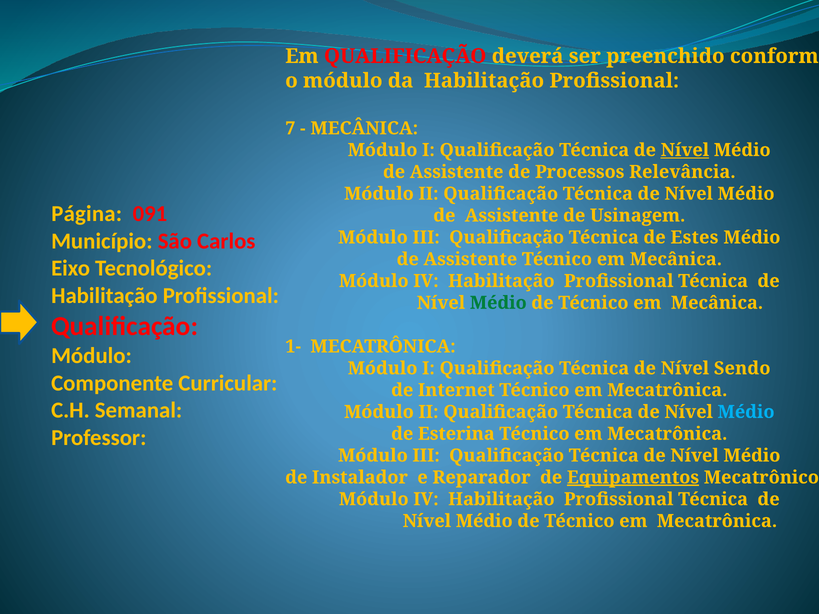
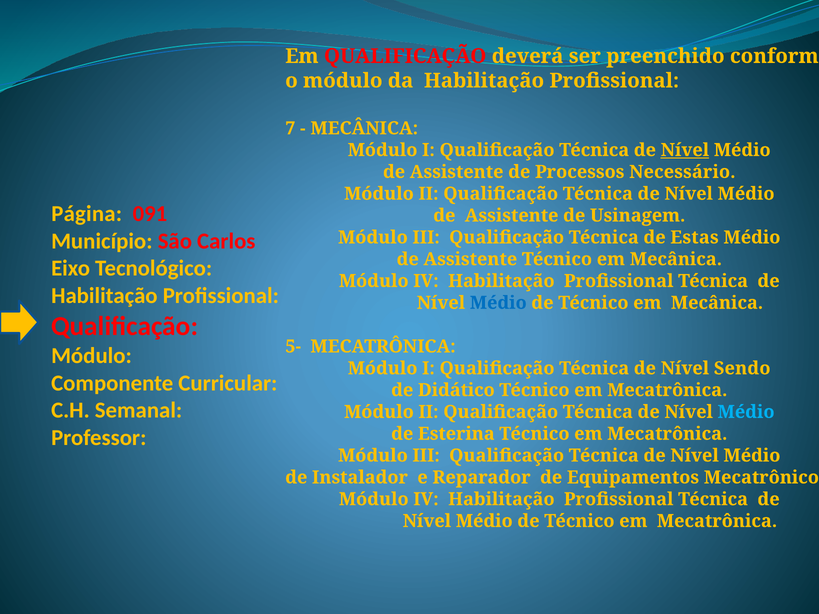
Relevância: Relevância -> Necessário (682, 172)
Estes: Estes -> Estas (694, 237)
Médio colour: green -> blue (498, 303)
1-: 1- -> 5- (293, 347)
Internet: Internet -> Didático (456, 390)
Equipamentos underline: present -> none (633, 478)
